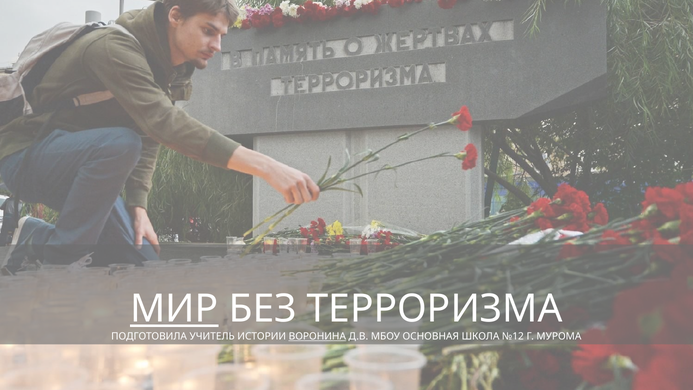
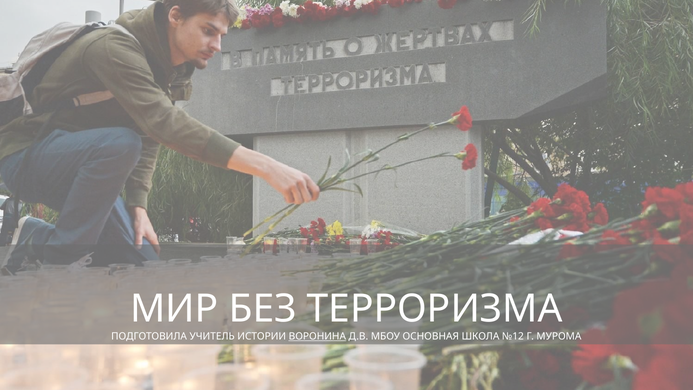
МИР underline: present -> none (174, 309)
